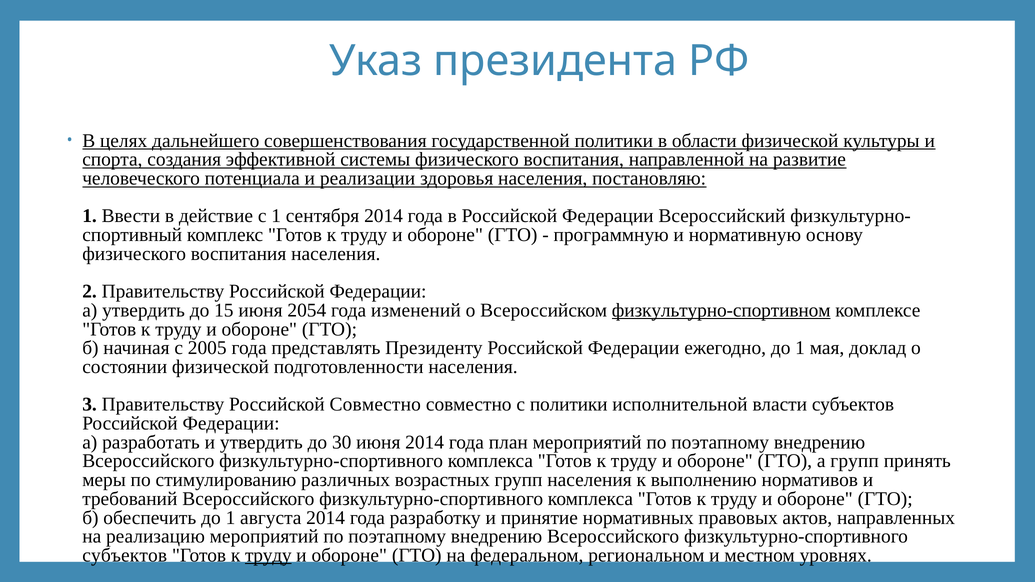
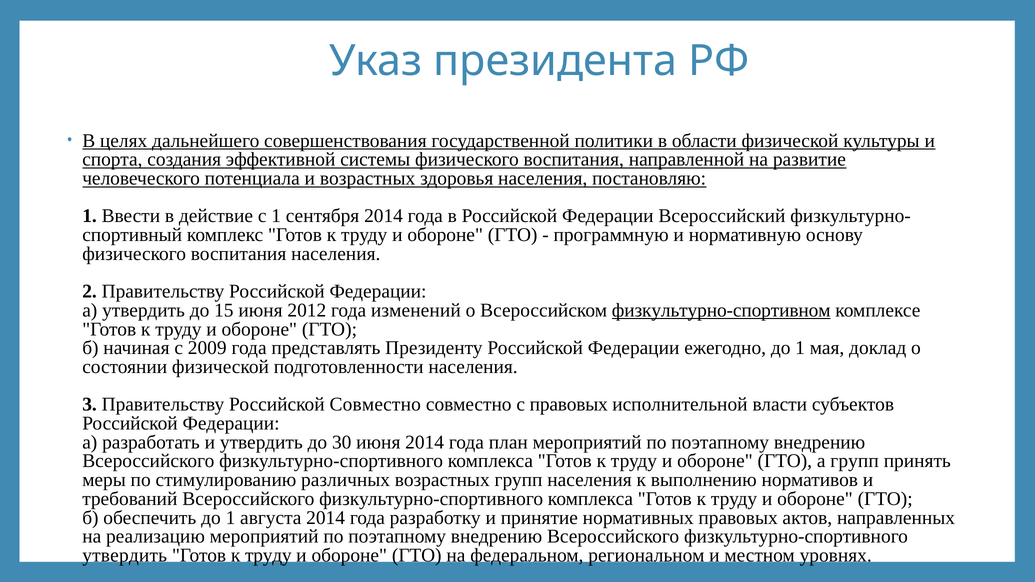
и реализации: реализации -> возрастных (368, 178)
2054: 2054 -> 2012 (307, 310)
2005: 2005 -> 2009 (207, 348)
с политики: политики -> правовых (569, 405)
субъектов: субъектов -> утвердить (125, 555)
труду underline: present -> none (268, 555)
